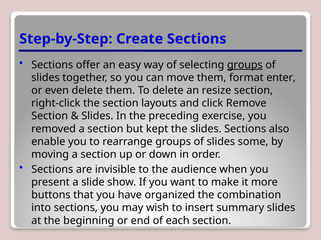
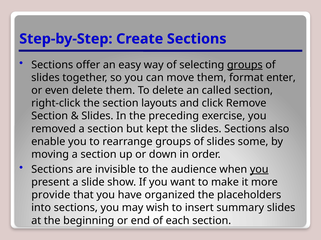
resize: resize -> called (216, 91)
you underline: none -> present (259, 170)
buttons: buttons -> provide (51, 195)
combination: combination -> placeholders (249, 195)
